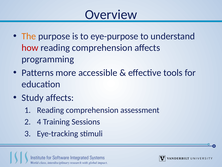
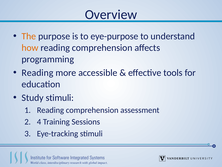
how colour: red -> orange (30, 48)
Patterns: Patterns -> Reading (38, 72)
Study affects: affects -> stimuli (60, 97)
